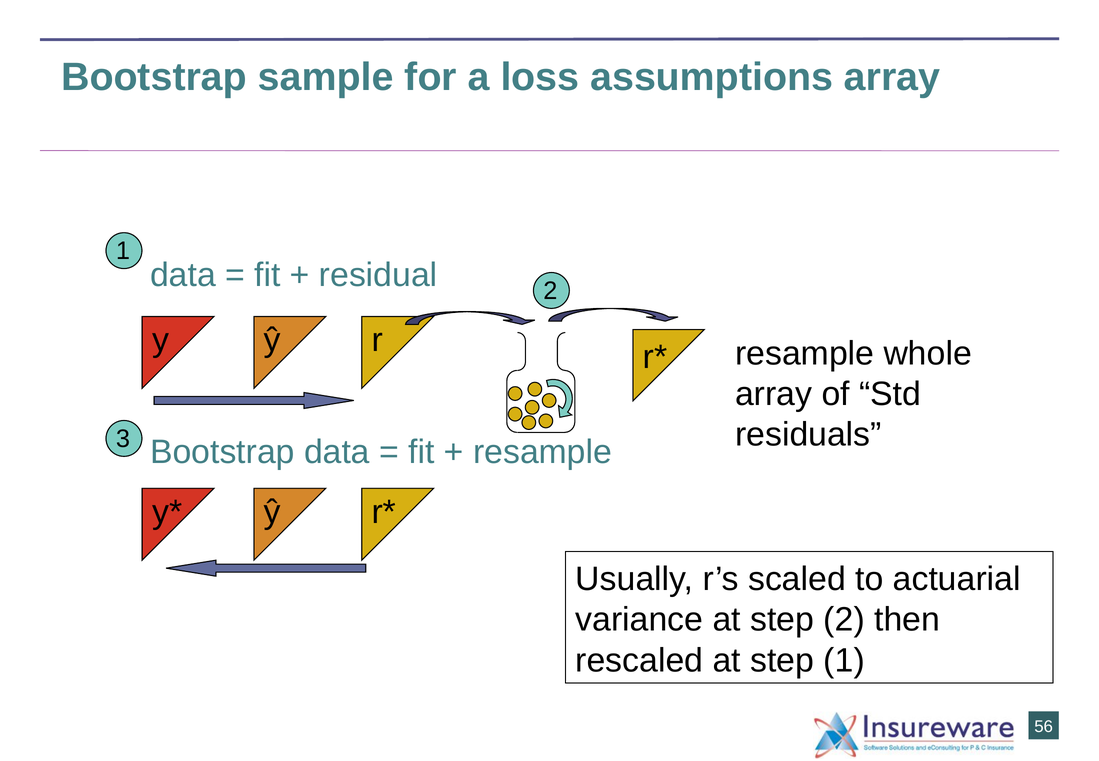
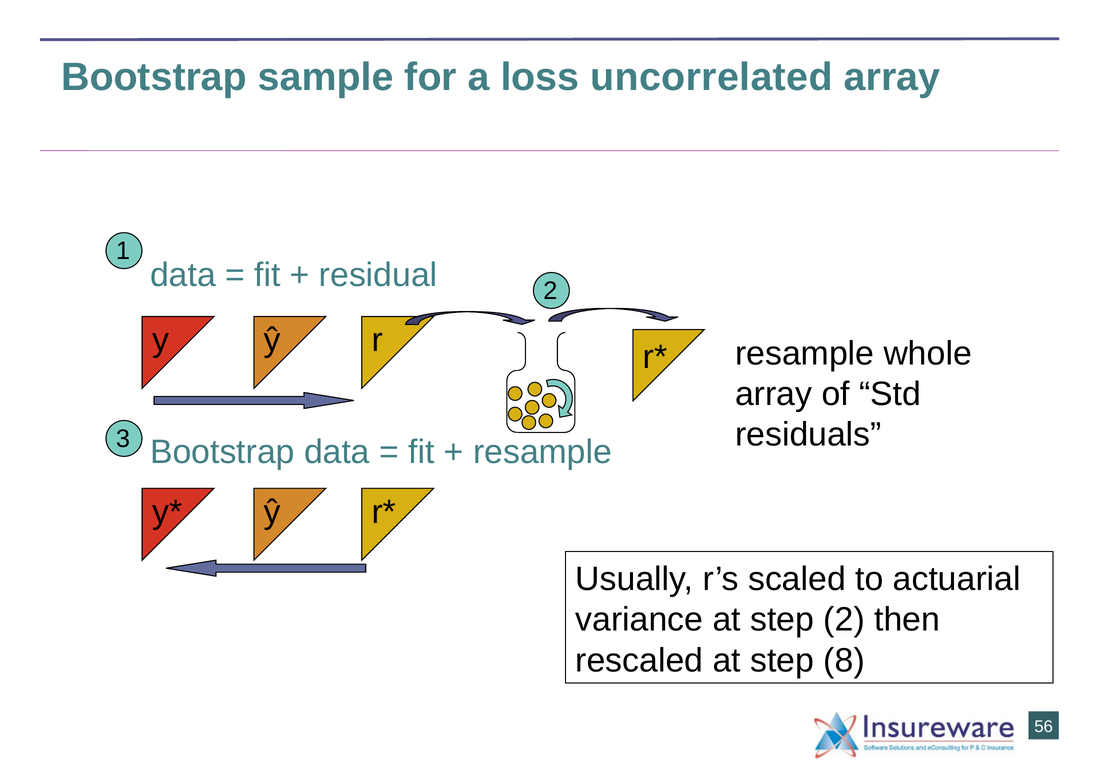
assumptions: assumptions -> uncorrelated (711, 77)
step 1: 1 -> 8 (844, 660)
